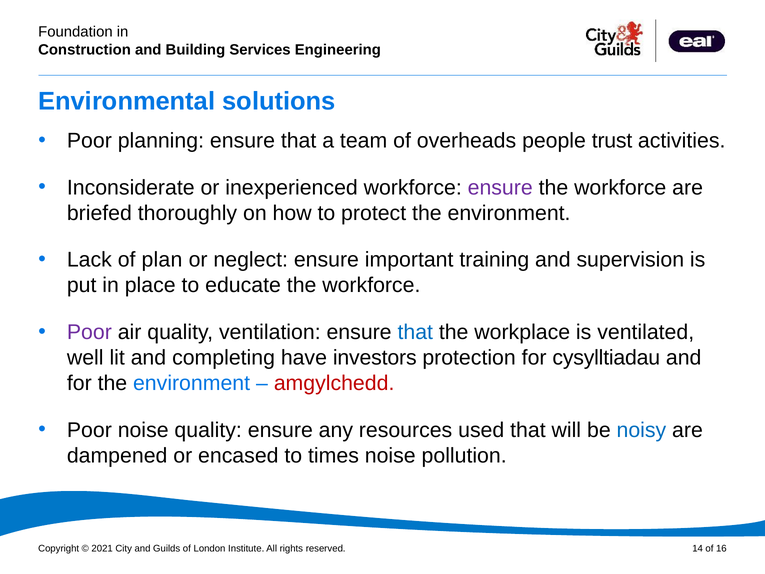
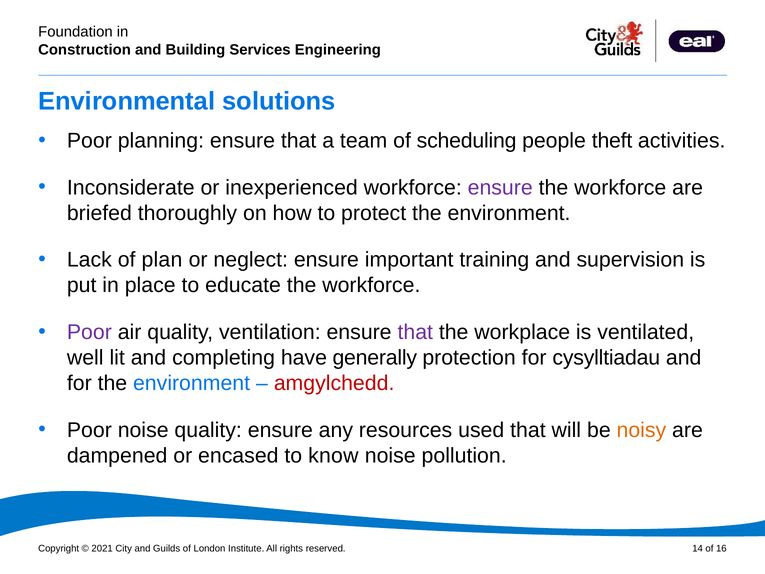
overheads: overheads -> scheduling (467, 141)
trust: trust -> theft (612, 141)
that colour: blue -> purple (415, 332)
investors: investors -> generally (375, 358)
noisy colour: blue -> orange (641, 430)
times: times -> know (333, 455)
